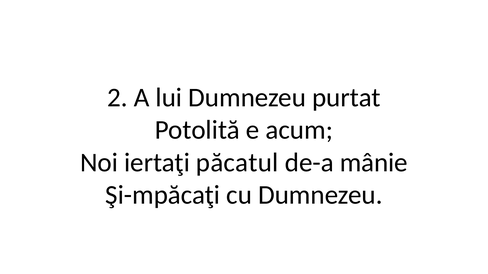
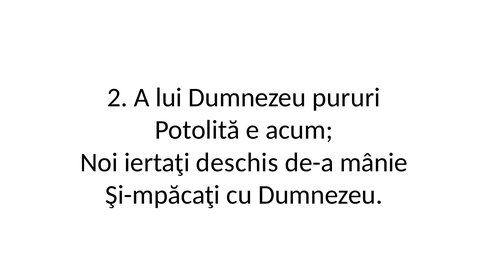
purtat: purtat -> pururi (346, 98)
păcatul: păcatul -> deschis (237, 163)
